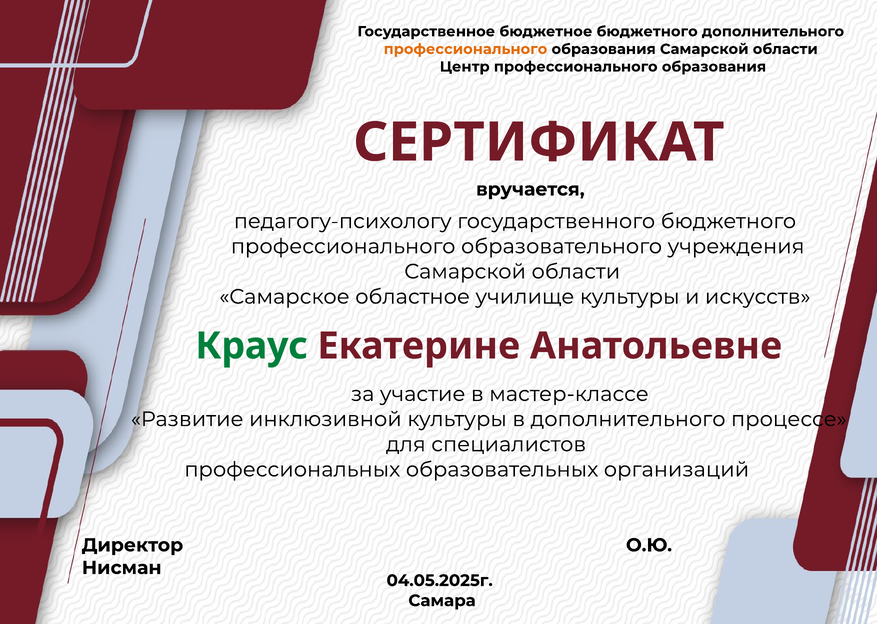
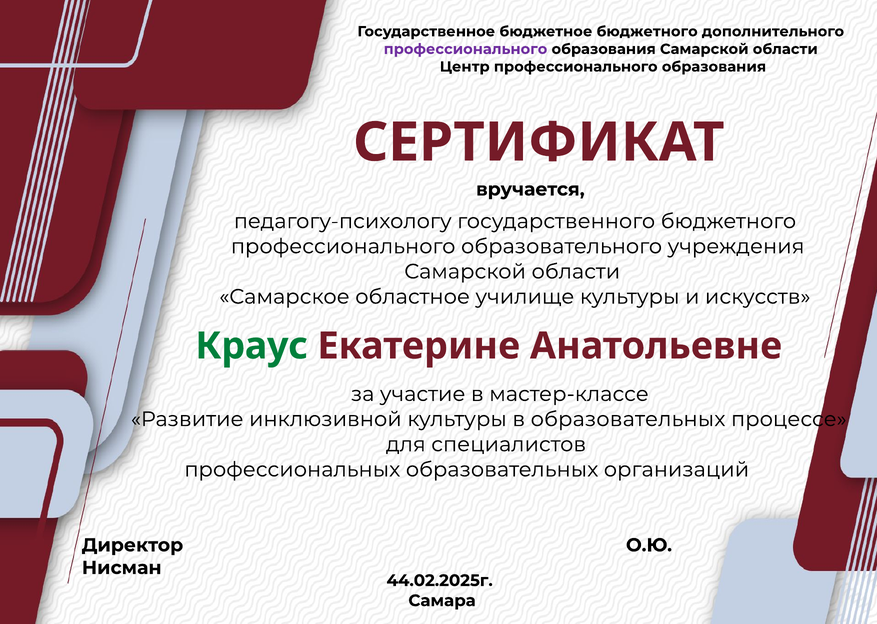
профессионального colour: orange -> purple (465, 49)
в дополнительного: дополнительного -> образовательных (628, 419)
04.05.2025г: 04.05.2025г -> 44.02.2025г (440, 581)
